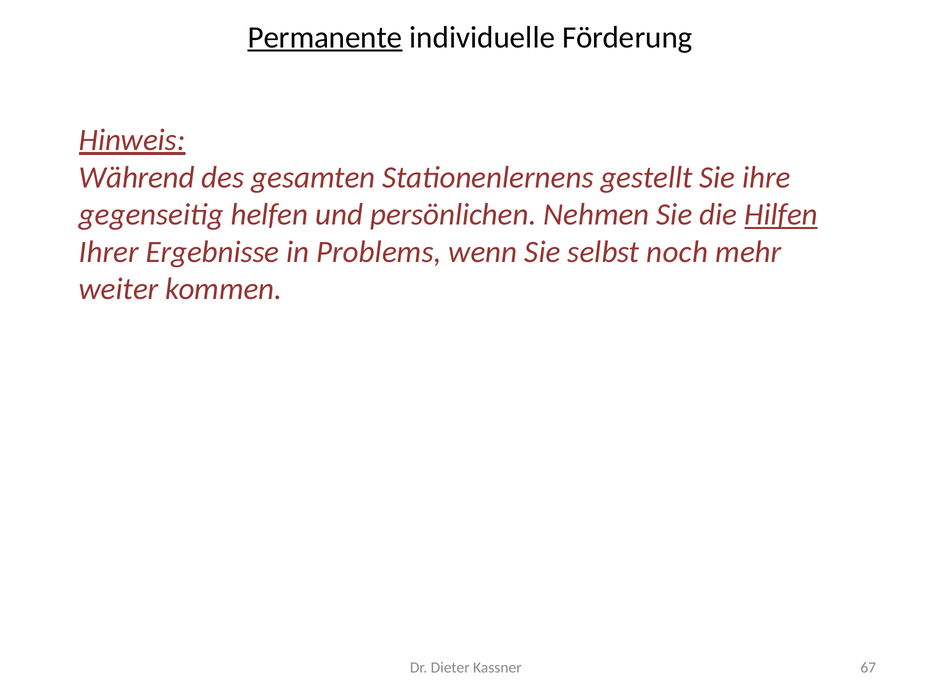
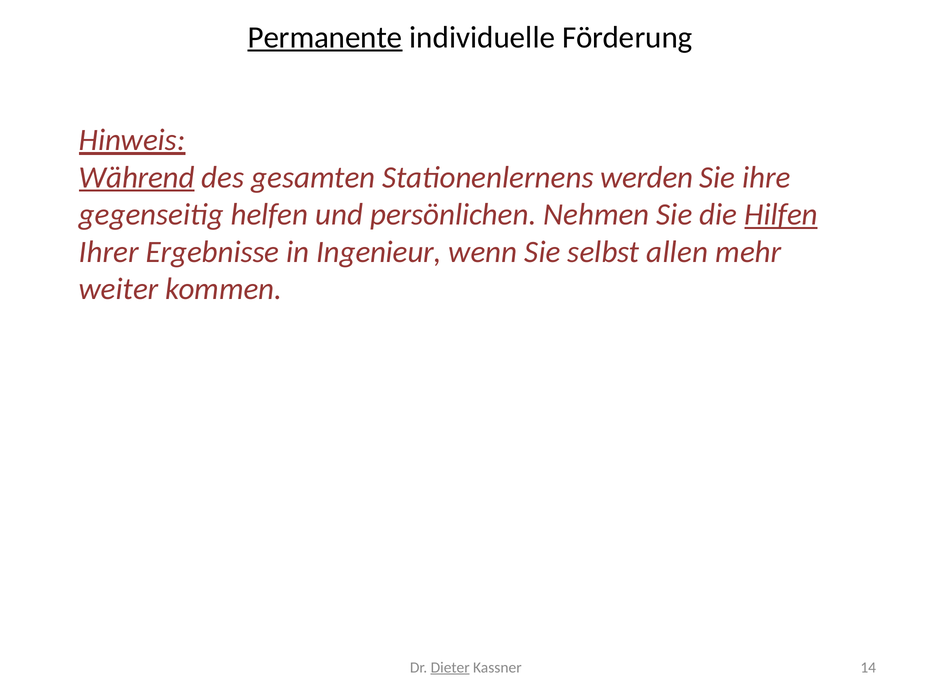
Während underline: none -> present (137, 177)
gestellt: gestellt -> werden (647, 177)
Problems: Problems -> Ingenieur (379, 252)
noch: noch -> allen (677, 252)
Dieter underline: none -> present (450, 667)
67: 67 -> 14 (868, 667)
